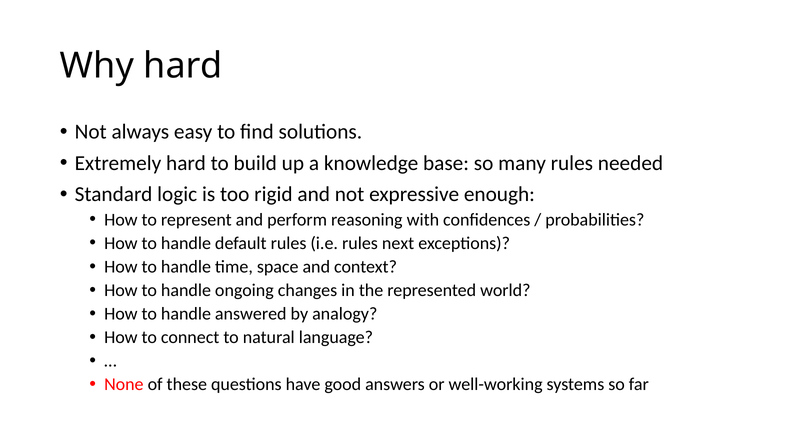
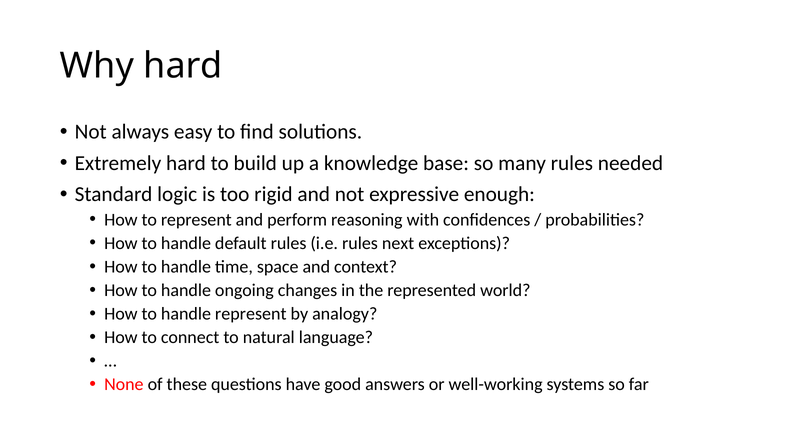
handle answered: answered -> represent (251, 314)
